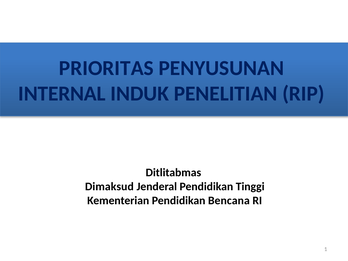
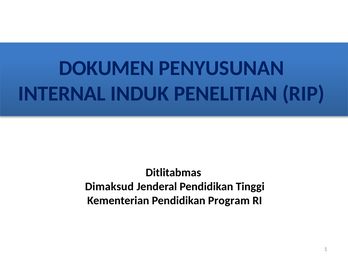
PRIORITAS: PRIORITAS -> DOKUMEN (106, 68)
Bencana: Bencana -> Program (229, 200)
